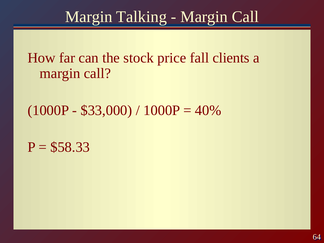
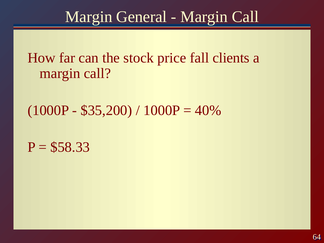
Talking: Talking -> General (142, 17)
$33,000: $33,000 -> $35,200 (106, 110)
